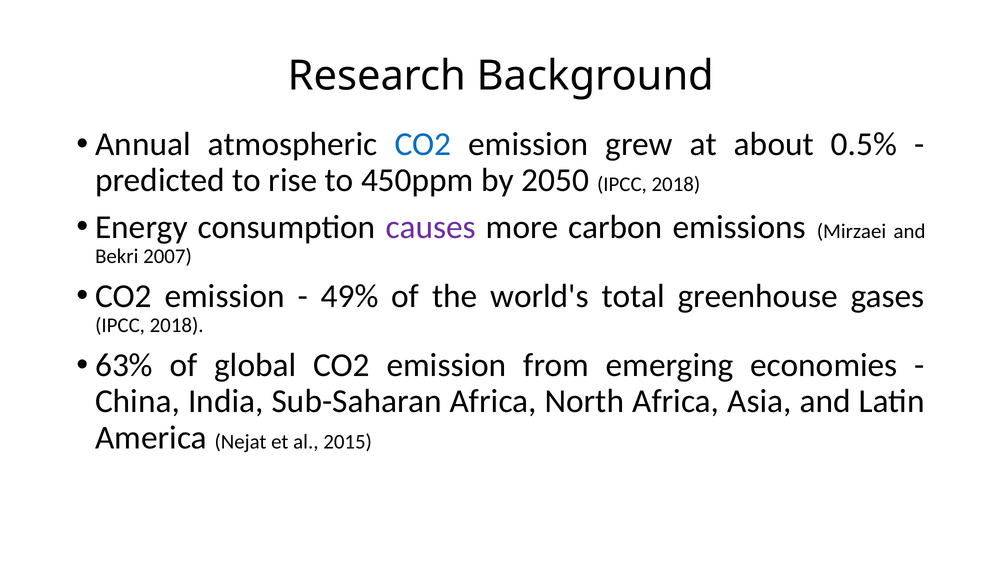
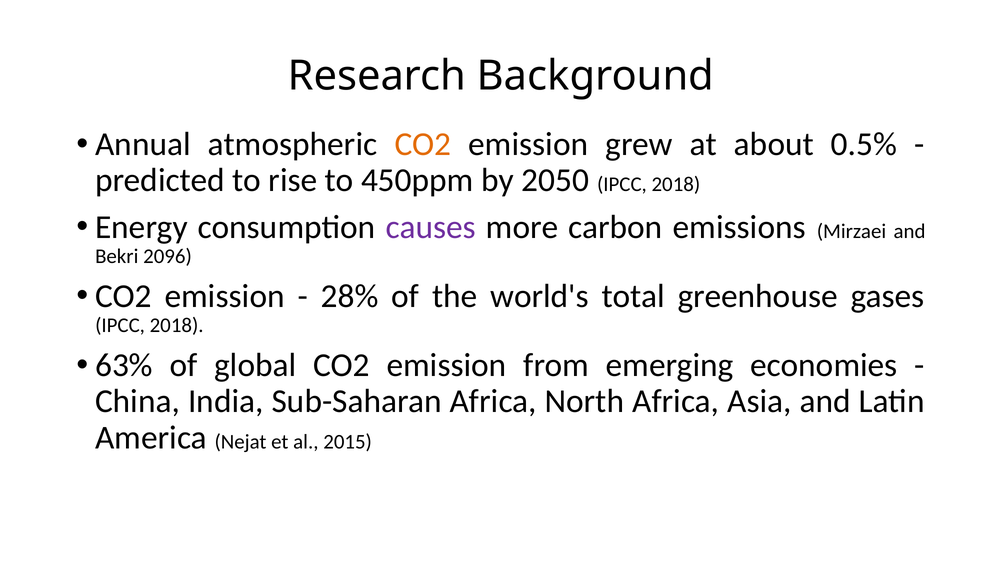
CO2 colour: blue -> orange (423, 144)
2007: 2007 -> 2096 (168, 256)
49%: 49% -> 28% (350, 296)
